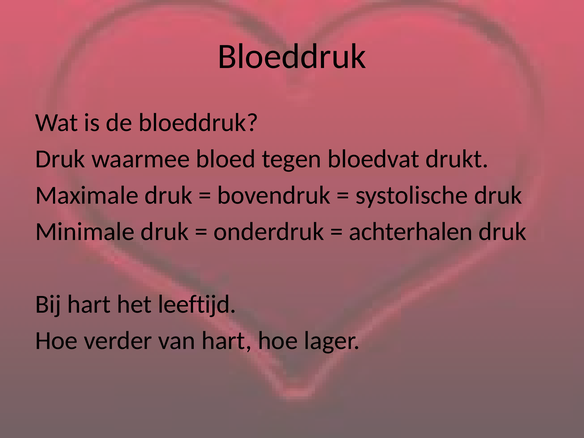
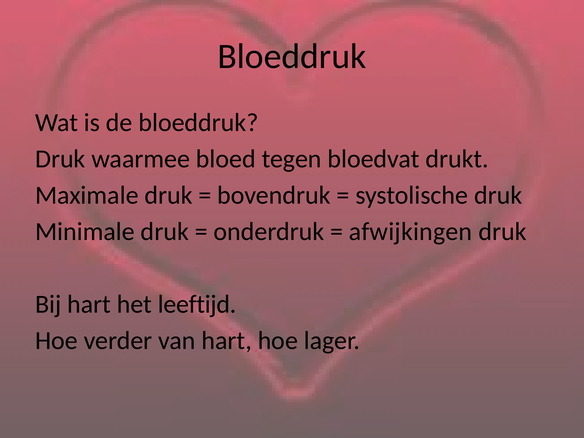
achterhalen: achterhalen -> afwijkingen (411, 232)
